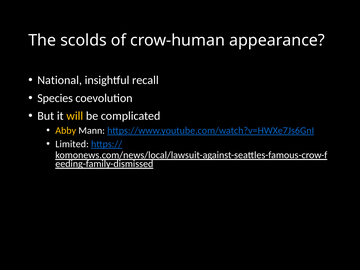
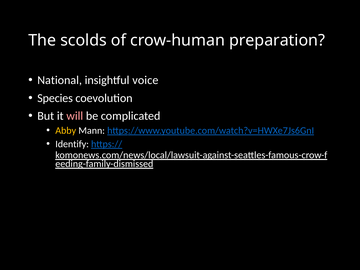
appearance: appearance -> preparation (277, 40)
recall: recall -> voice (145, 80)
will colour: yellow -> pink (75, 116)
Limited: Limited -> Identify (72, 144)
